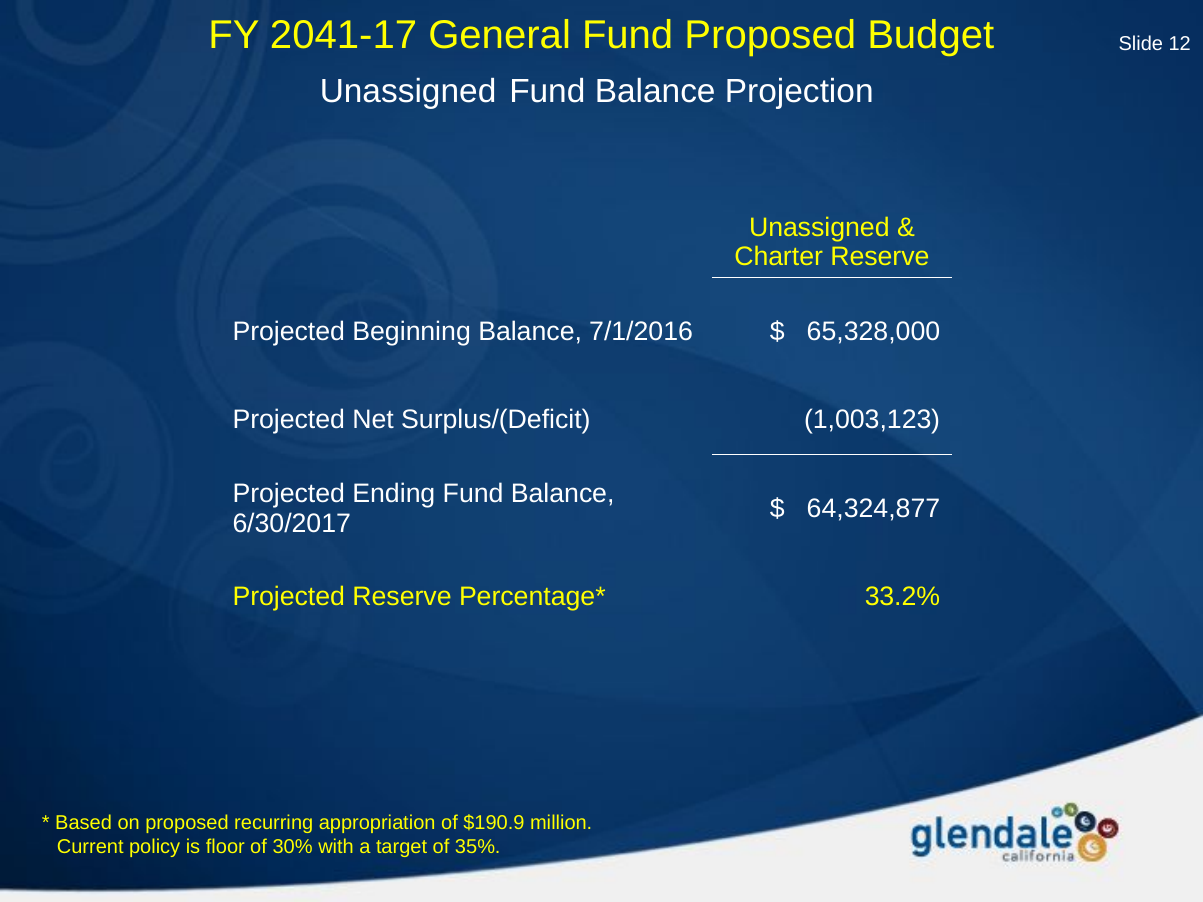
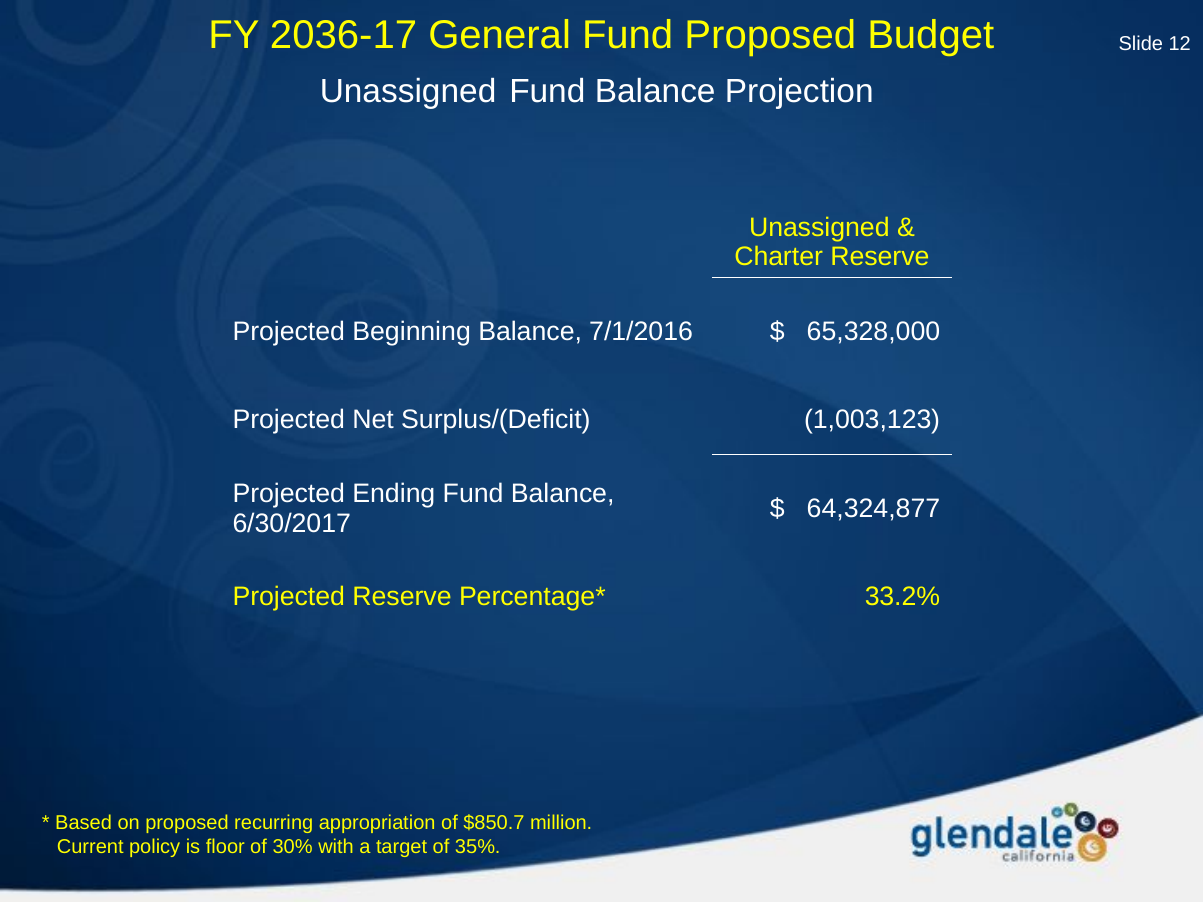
2041-17: 2041-17 -> 2036-17 (344, 35)
$190.9: $190.9 -> $850.7 (494, 823)
